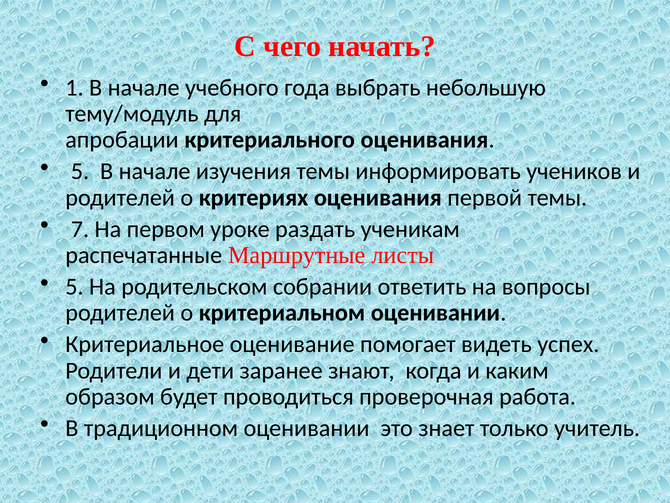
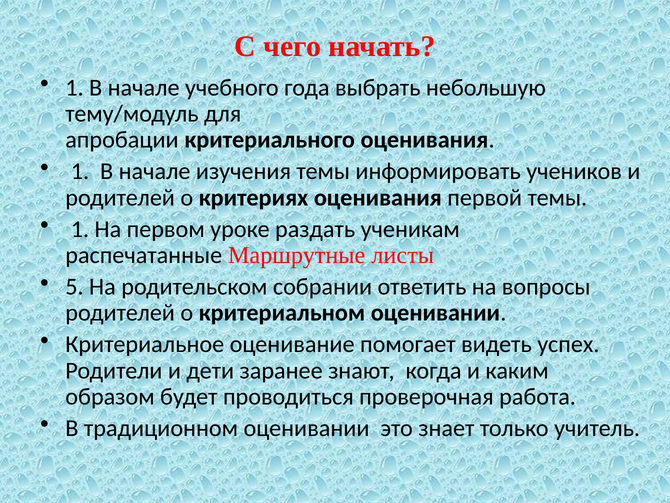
5: 5 -> 1 (80, 171)
7: 7 -> 1 (80, 229)
